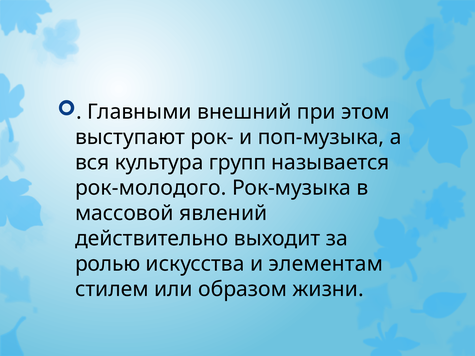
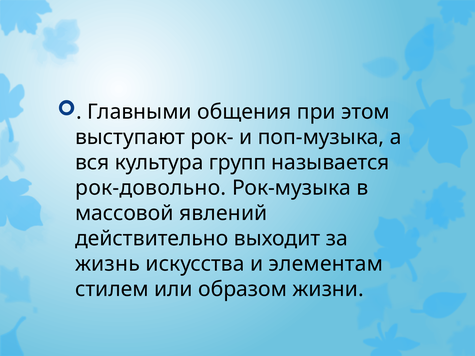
внешний: внешний -> общения (244, 112)
рок-молодого: рок-молодого -> рок-довольно (151, 188)
ролью: ролью -> жизнь (107, 264)
